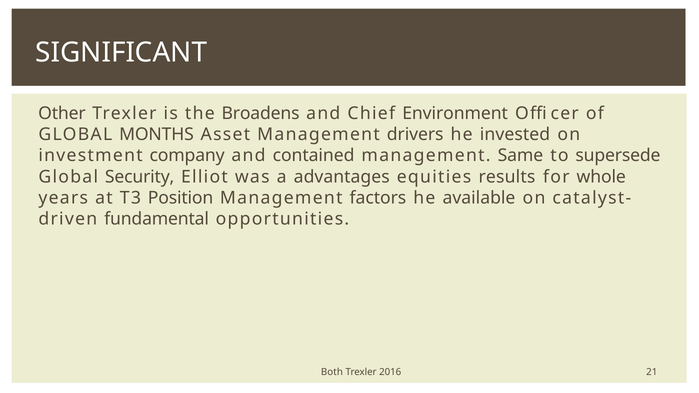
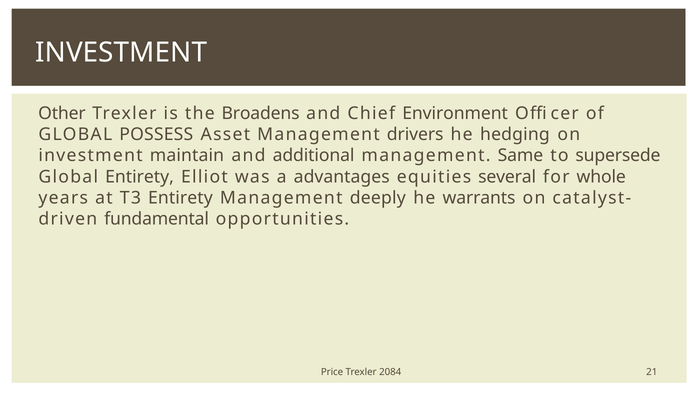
SIGNIFICANT: SIGNIFICANT -> INVESTMENT (121, 53)
MONTHS: MONTHS -> POSSESS (156, 135)
invested: invested -> hedging (515, 135)
company: company -> maintain (187, 156)
contained: contained -> additional (314, 156)
Global Security: Security -> Entirety (140, 177)
results: results -> several (507, 177)
T3 Position: Position -> Entirety (180, 198)
factors: factors -> deeply (378, 198)
available: available -> warrants (479, 198)
Both: Both -> Price (332, 372)
2016: 2016 -> 2084 (390, 372)
